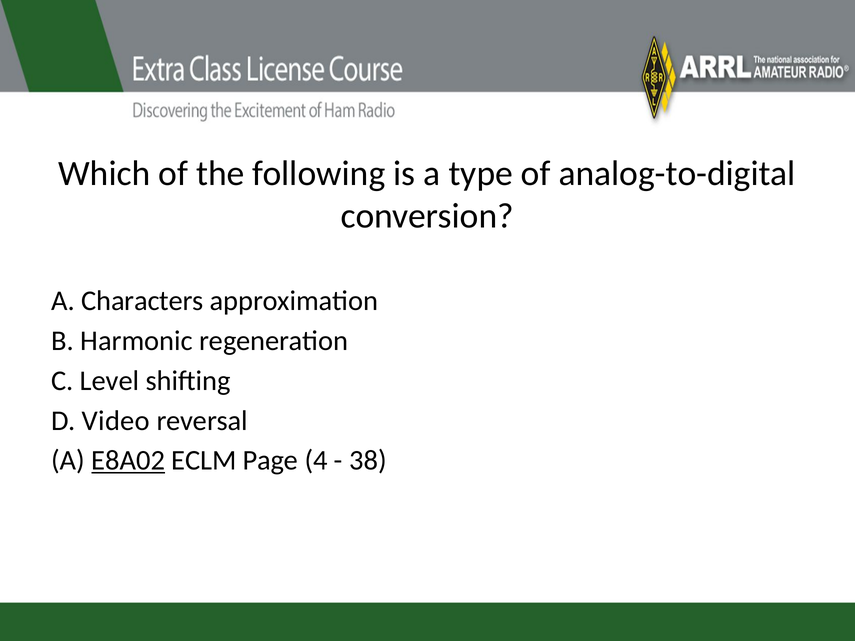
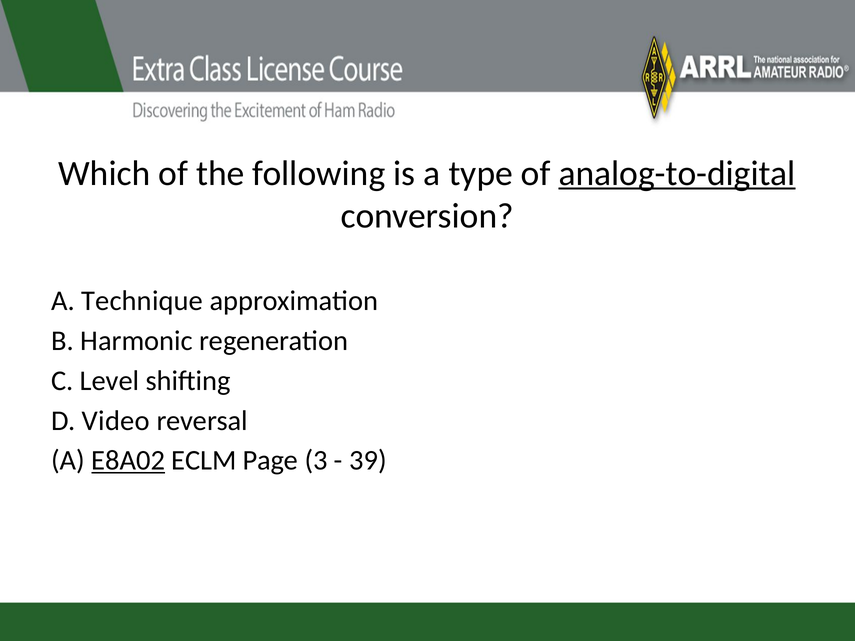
analog-to-digital underline: none -> present (677, 173)
Characters: Characters -> Technique (142, 301)
4: 4 -> 3 (316, 461)
38: 38 -> 39 (368, 461)
